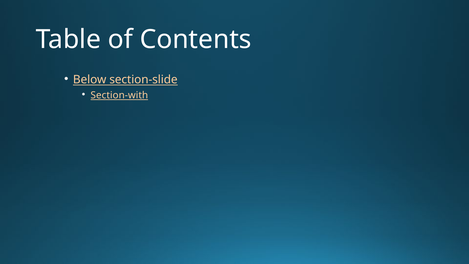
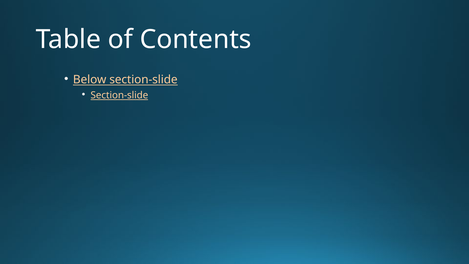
Section-with: Section-with -> Section-slide (119, 95)
